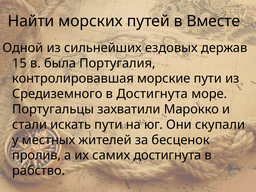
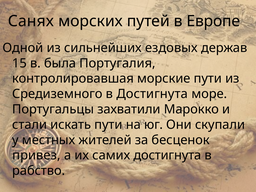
Найти: Найти -> Санях (31, 21)
Вместе: Вместе -> Европе (213, 21)
пролив: пролив -> привез (36, 155)
